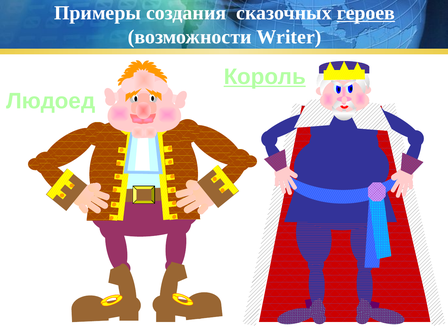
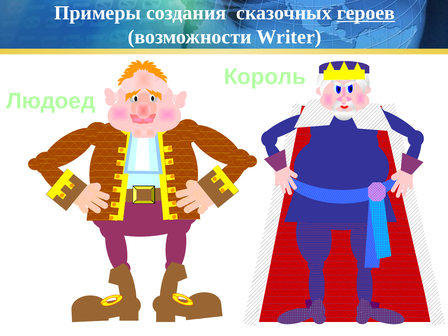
Король underline: present -> none (265, 77)
